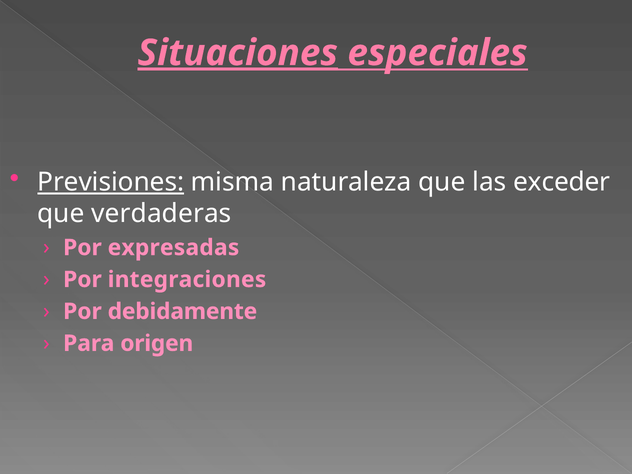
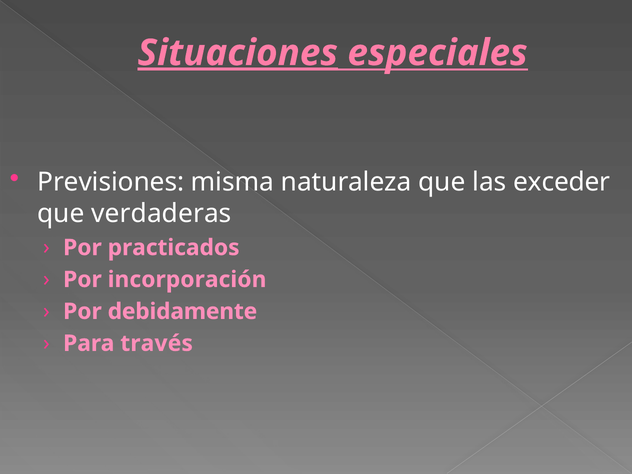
Previsiones underline: present -> none (111, 182)
expresadas: expresadas -> practicados (174, 248)
integraciones: integraciones -> incorporación (187, 280)
origen: origen -> través (157, 343)
